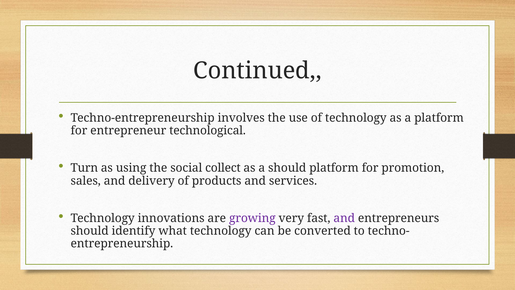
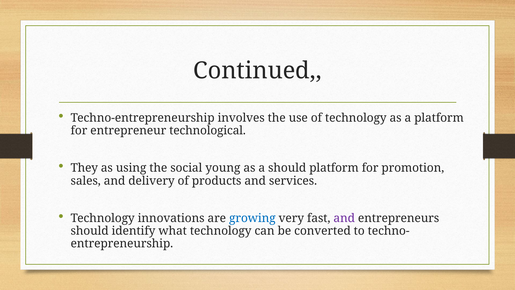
Turn: Turn -> They (84, 168)
collect: collect -> young (223, 168)
growing colour: purple -> blue (252, 218)
